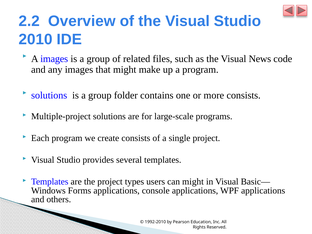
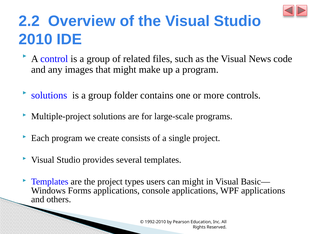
A images: images -> control (54, 59)
more consists: consists -> controls (244, 95)
